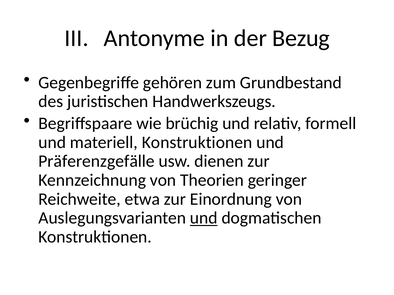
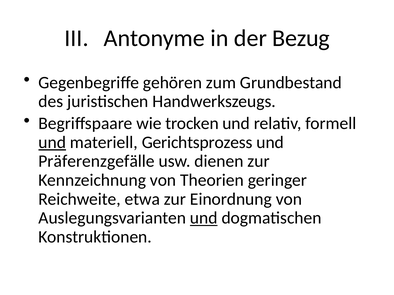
brüchig: brüchig -> trocken (192, 124)
und underline: none -> present (52, 143)
materiell Konstruktionen: Konstruktionen -> Gerichtsprozess (197, 143)
